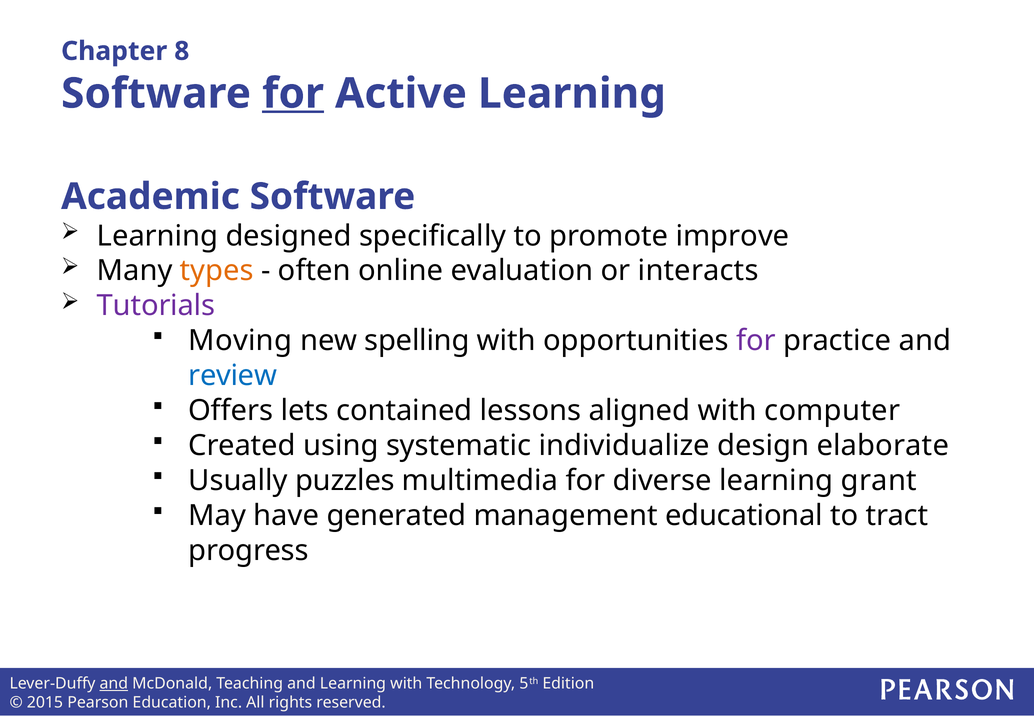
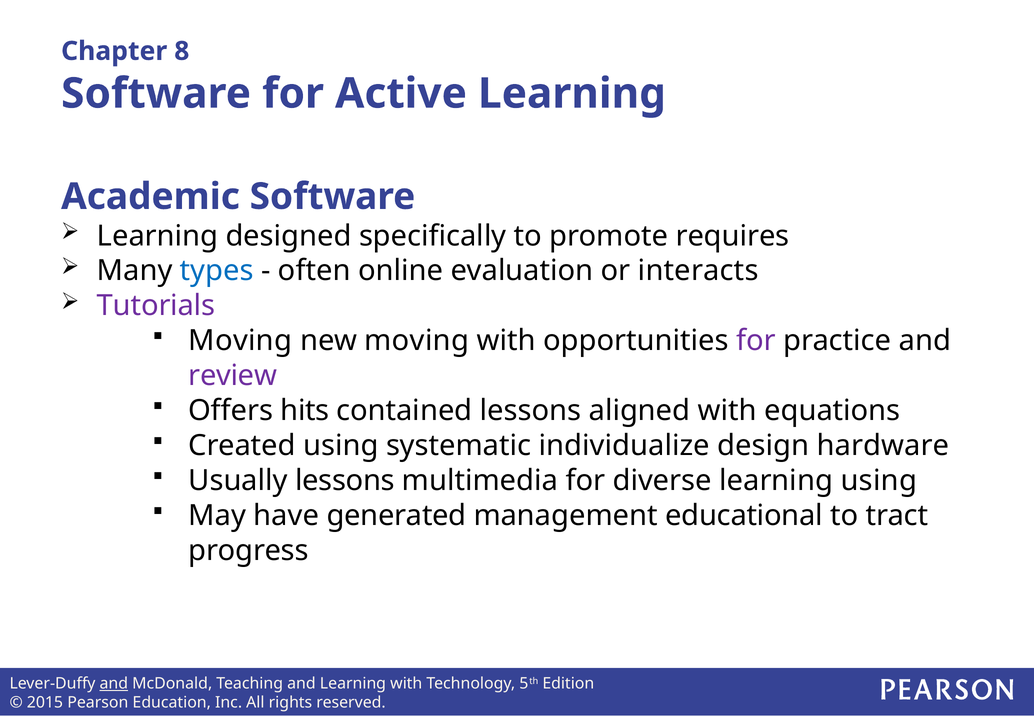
for underline: present -> none (293, 94)
improve: improve -> requires (733, 236)
types colour: orange -> blue (217, 271)
new spelling: spelling -> moving (417, 341)
review colour: blue -> purple (233, 376)
lets: lets -> hits (305, 411)
computer: computer -> equations (832, 411)
elaborate: elaborate -> hardware (883, 446)
Usually puzzles: puzzles -> lessons (345, 481)
learning grant: grant -> using (879, 481)
